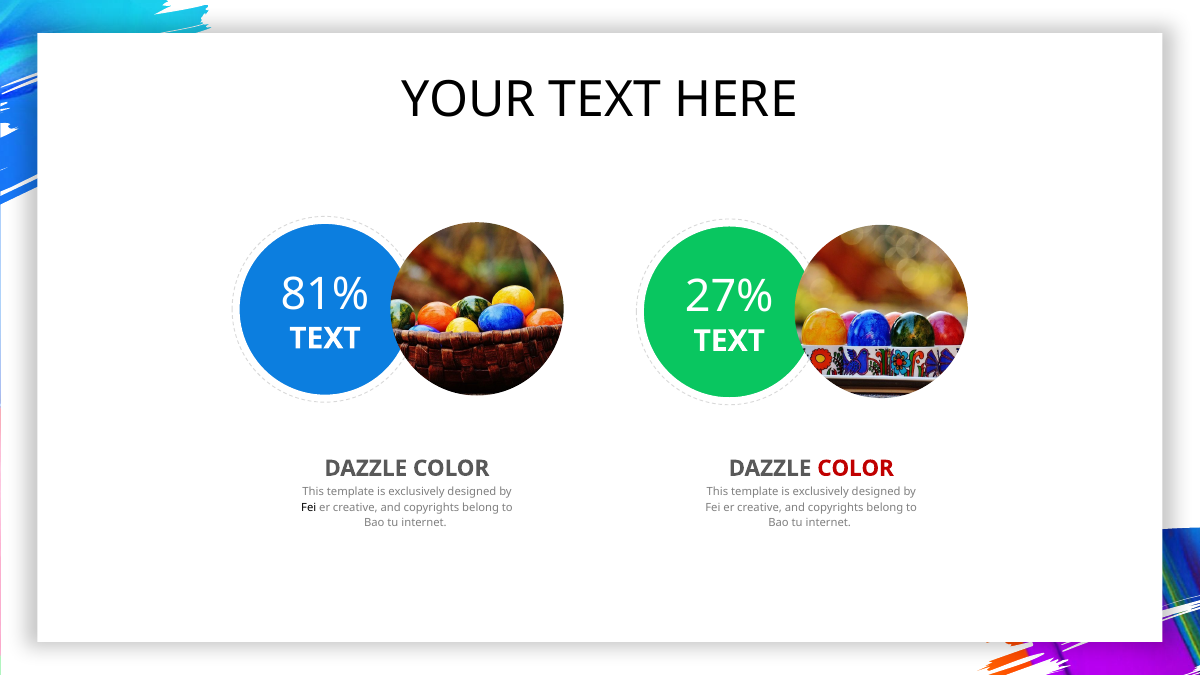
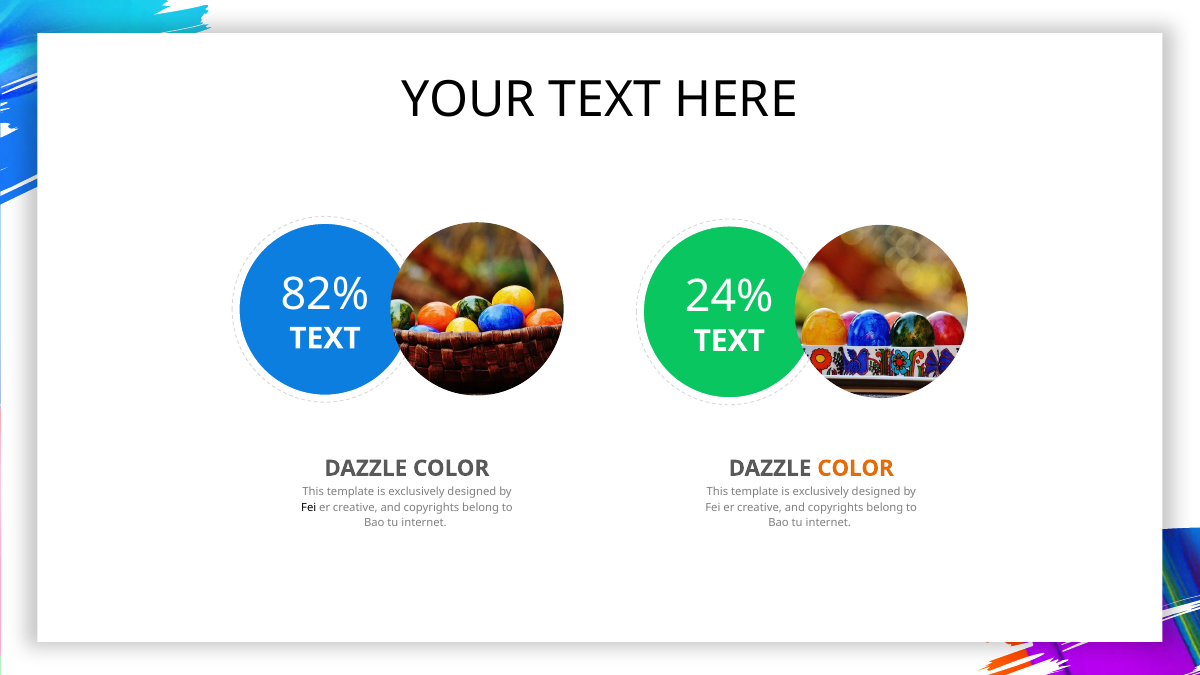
81%: 81% -> 82% (325, 294)
27%: 27% -> 24% (729, 297)
COLOR colour: red -> orange (855, 468)
